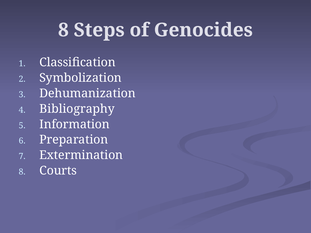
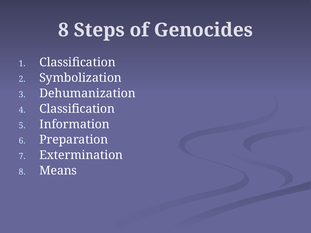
Bibliography: Bibliography -> Classification (77, 109)
Courts: Courts -> Means (58, 171)
